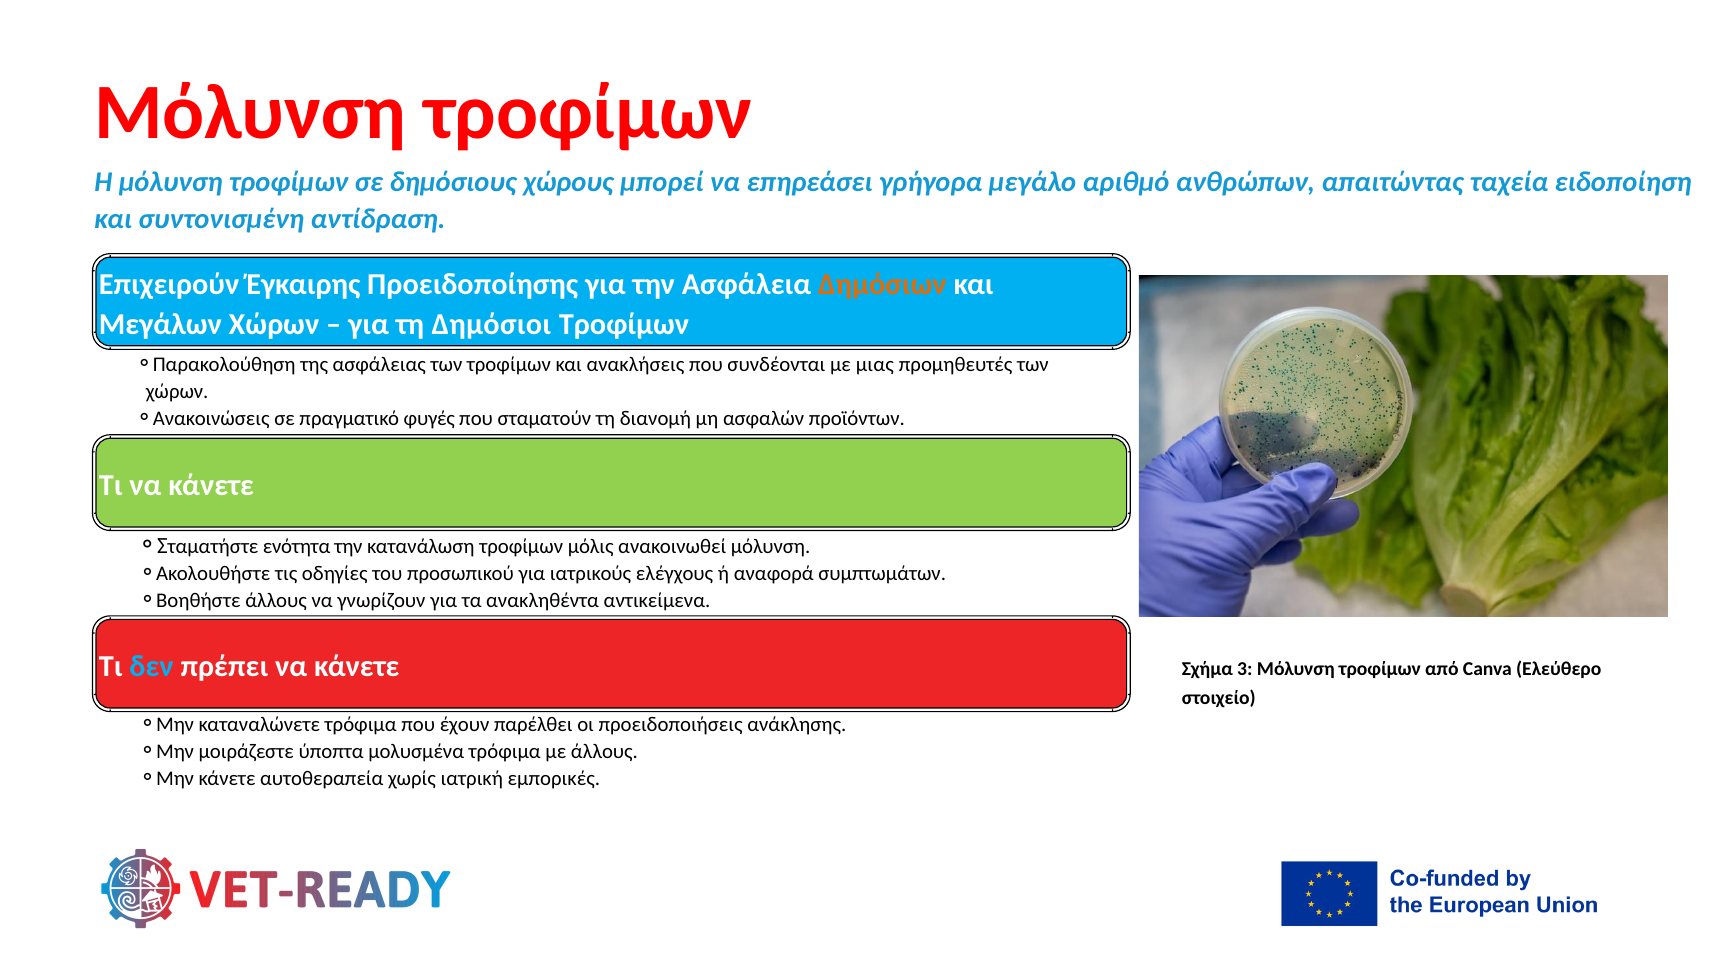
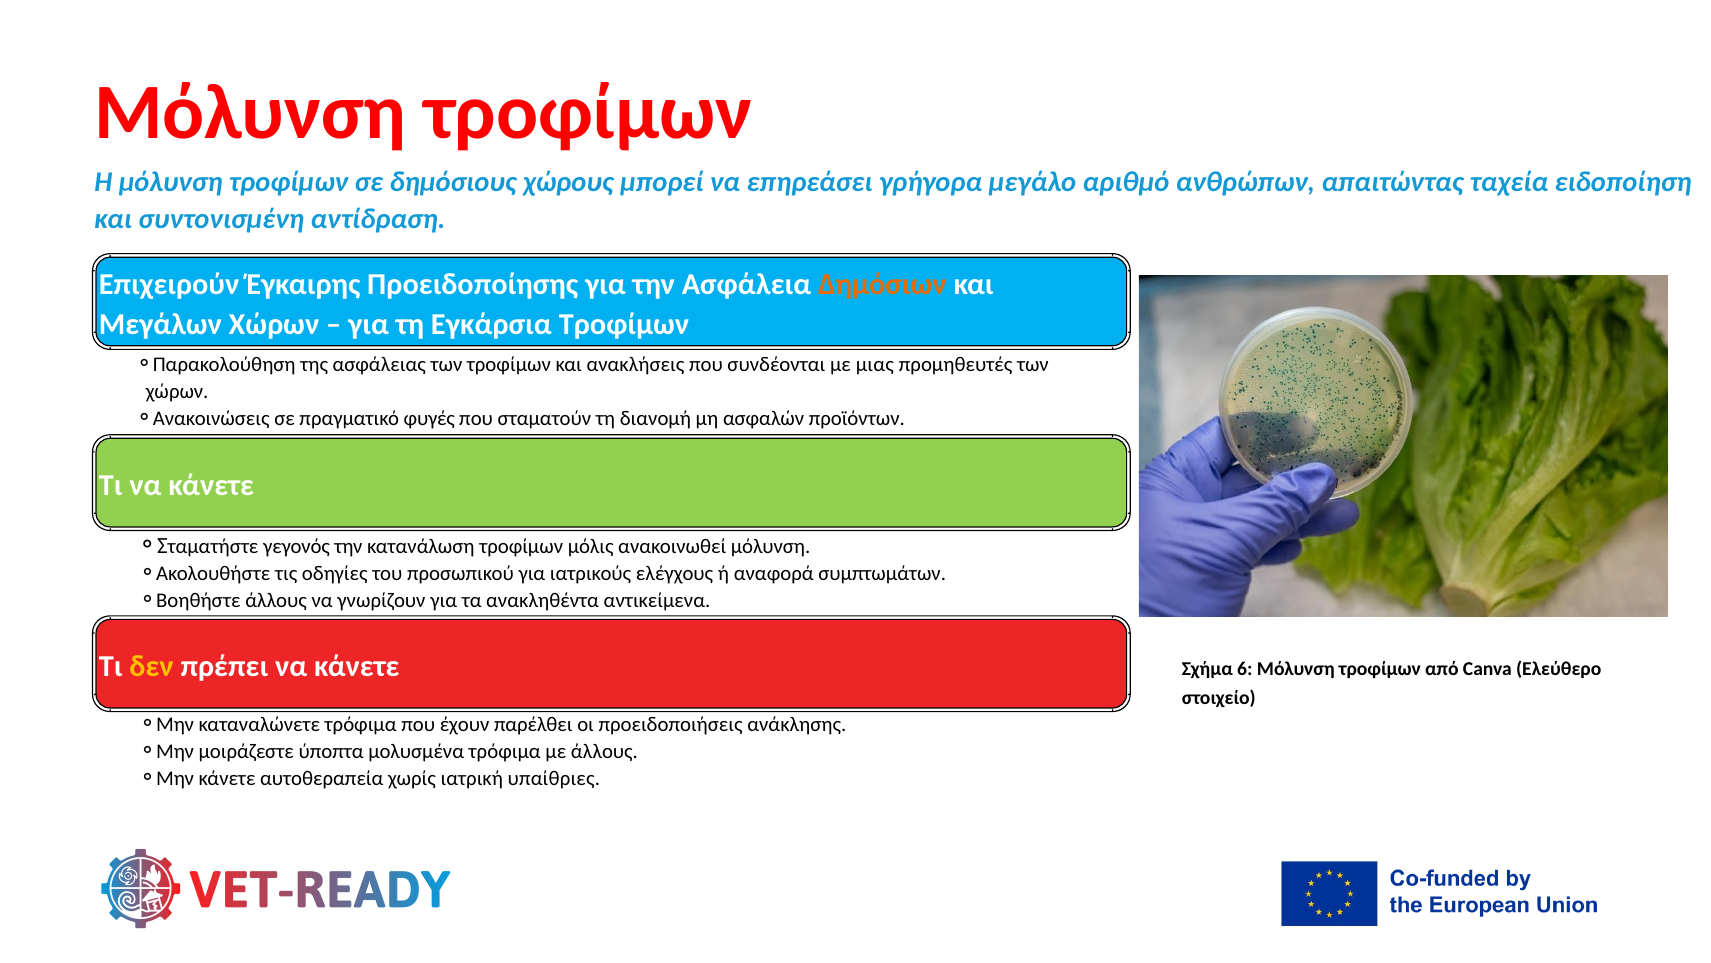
Δημόσιοι: Δημόσιοι -> Εγκάρσια (491, 324)
ενότητα: ενότητα -> γεγονός (297, 546)
δεν colour: light blue -> yellow (152, 666)
3: 3 -> 6 (1245, 669)
εμπορικές: εμπορικές -> υπαίθριες (554, 778)
